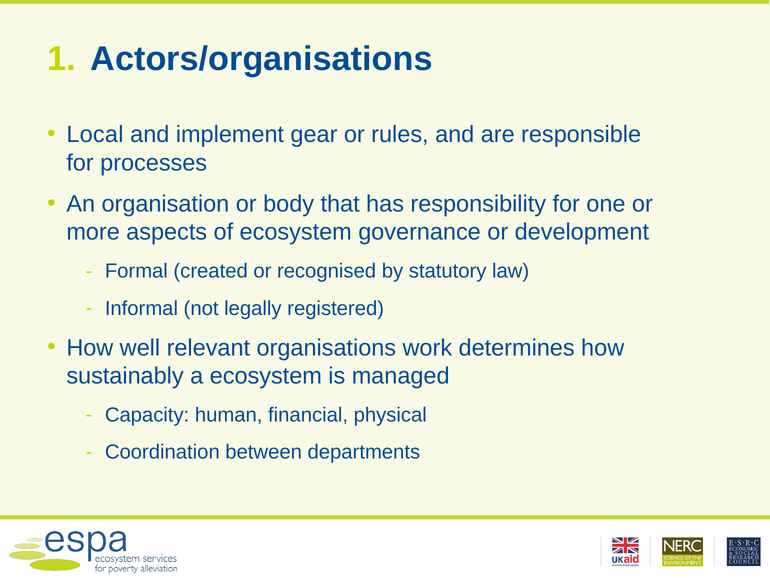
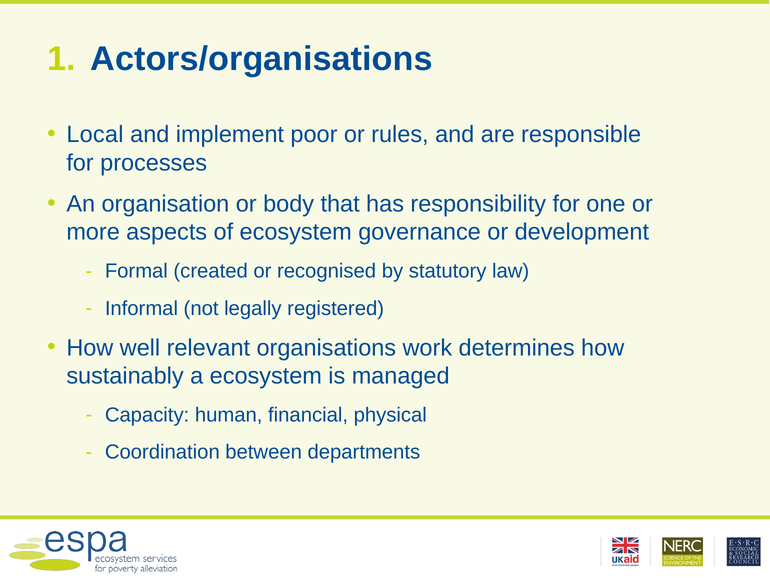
gear: gear -> poor (314, 135)
